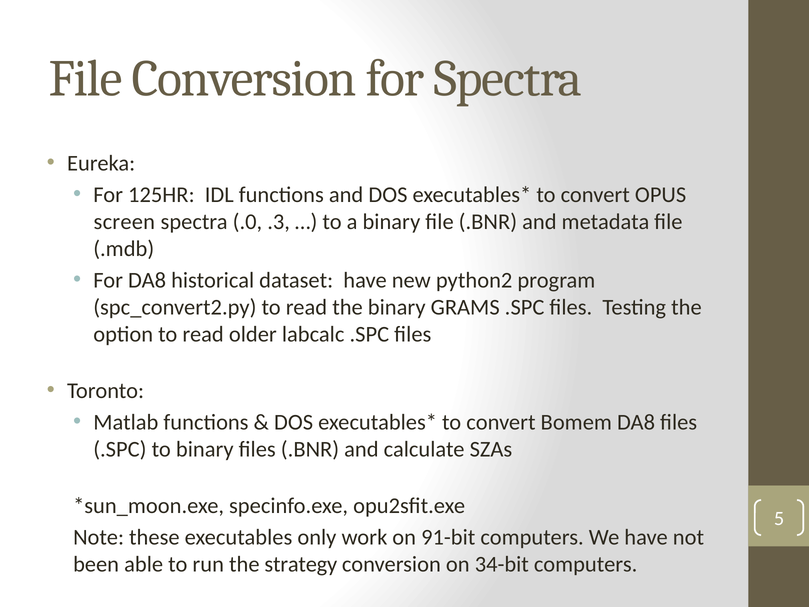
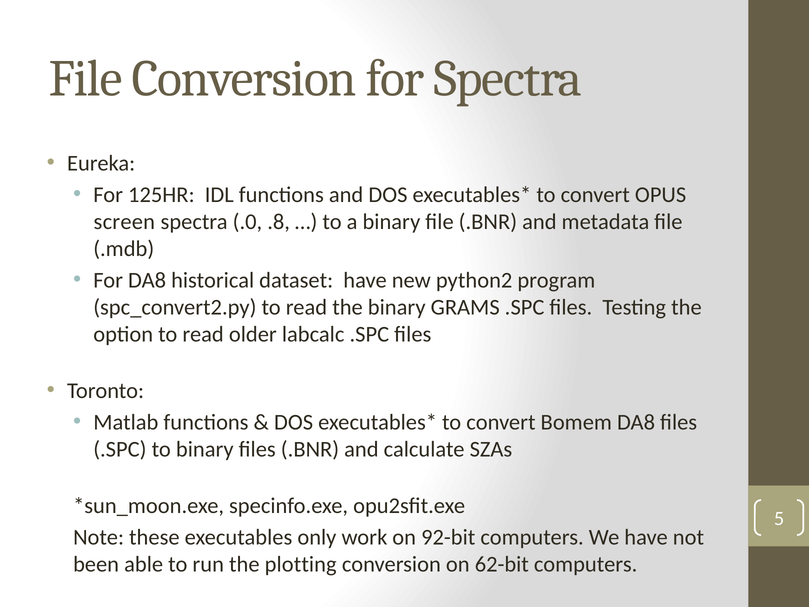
.3: .3 -> .8 (279, 222)
91-bit: 91-bit -> 92-bit (448, 537)
strategy: strategy -> plotting (301, 564)
34-bit: 34-bit -> 62-bit (502, 564)
